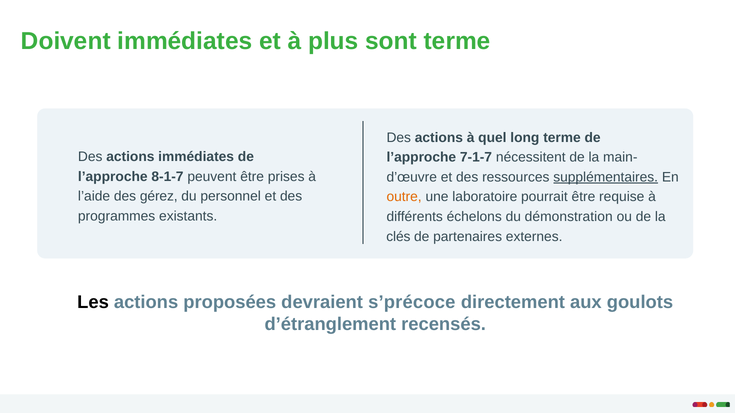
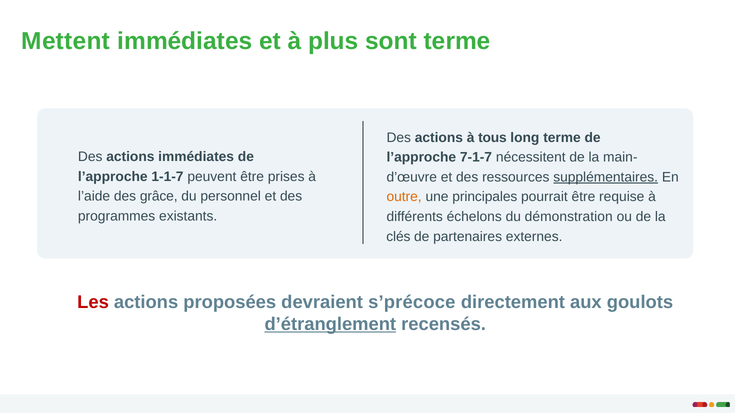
Doivent: Doivent -> Mettent (66, 41)
quel: quel -> tous (492, 138)
8-1-7: 8-1-7 -> 1-1-7 (167, 177)
gérez: gérez -> grâce (159, 196)
laboratoire: laboratoire -> principales (485, 197)
Les colour: black -> red (93, 303)
d’étranglement underline: none -> present (330, 325)
